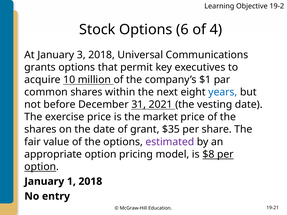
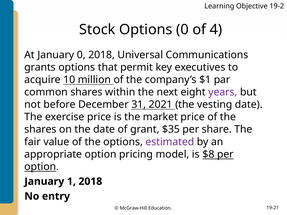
Options 6: 6 -> 0 (182, 30)
January 3: 3 -> 0 (81, 55)
years colour: blue -> purple (223, 92)
